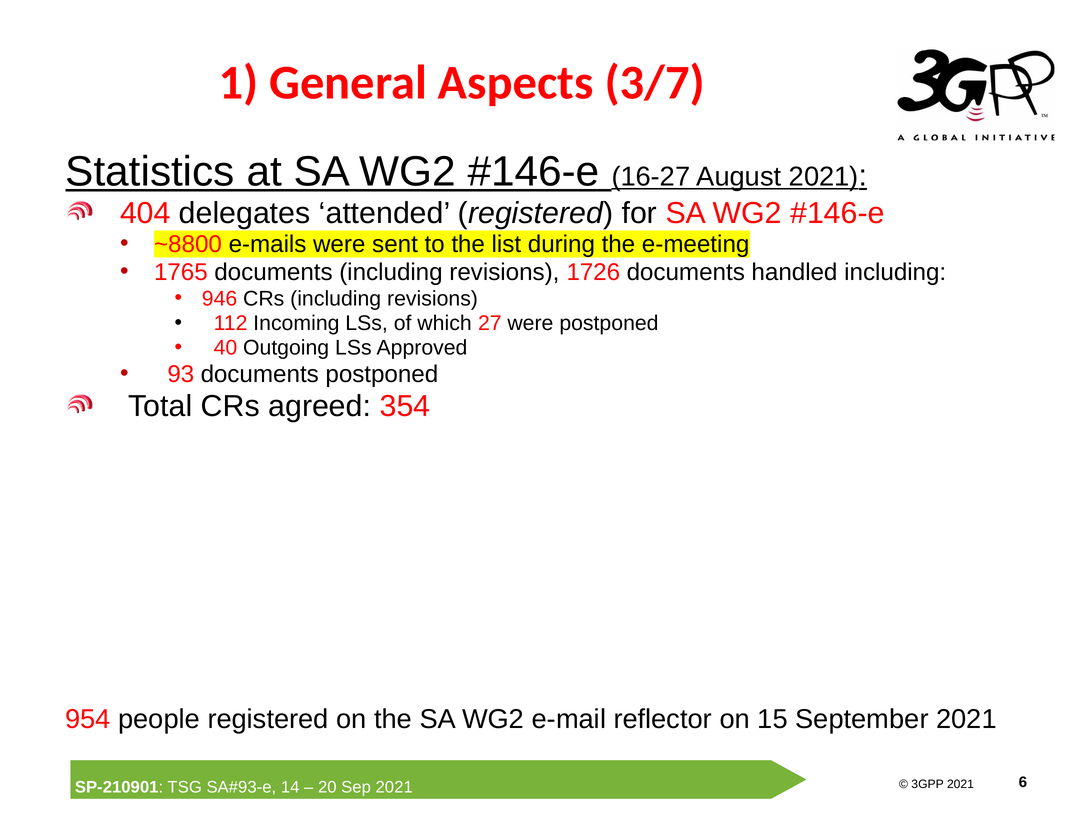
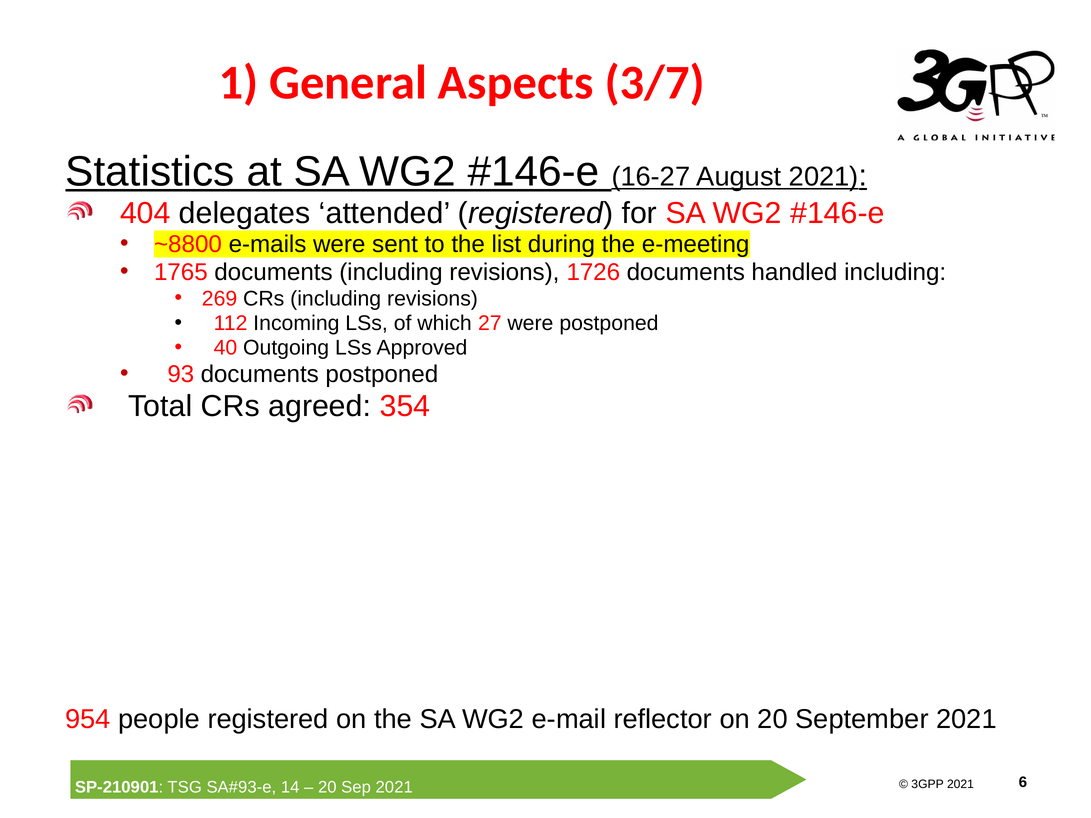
946: 946 -> 269 (220, 299)
on 15: 15 -> 20 (773, 720)
